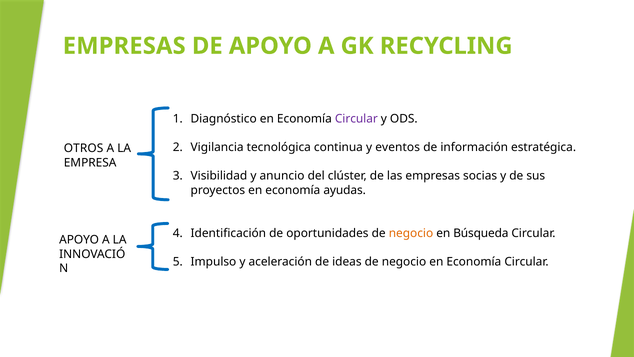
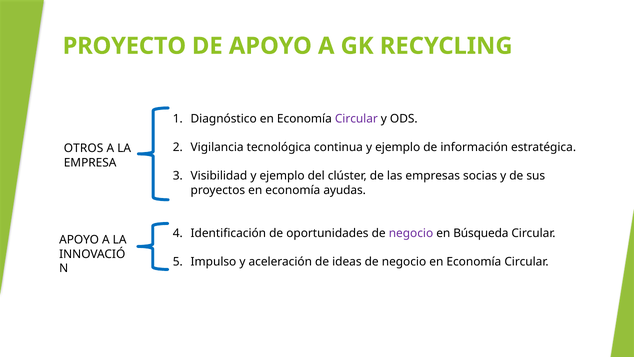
EMPRESAS: EMPRESAS -> PROYECTO (124, 46)
continua y eventos: eventos -> ejemplo (398, 147)
Visibilidad y anuncio: anuncio -> ejemplo (282, 176)
negocio colour: orange -> purple (411, 233)
